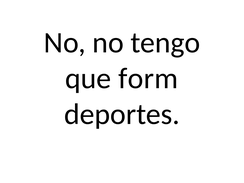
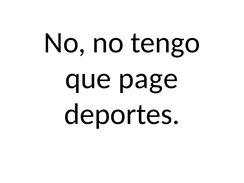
form: form -> page (148, 79)
